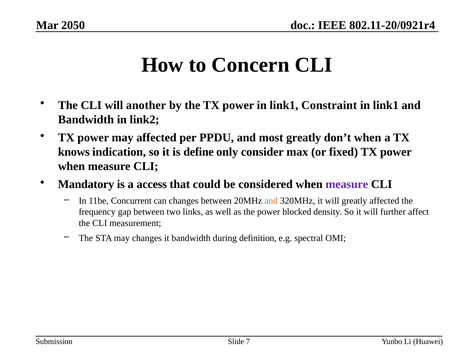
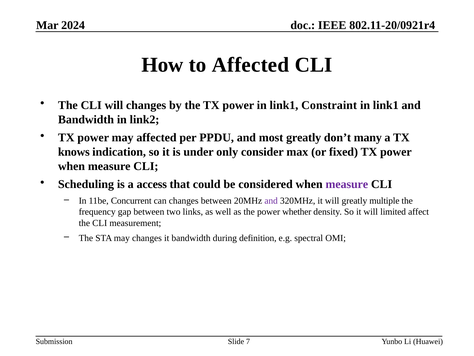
2050: 2050 -> 2024 (73, 25)
to Concern: Concern -> Affected (250, 65)
will another: another -> changes (146, 105)
don’t when: when -> many (368, 138)
define: define -> under (199, 152)
Mandatory: Mandatory -> Scheduling (86, 184)
and colour: orange -> purple (271, 201)
greatly affected: affected -> multiple (384, 201)
blocked: blocked -> whether (297, 212)
further: further -> limited (393, 212)
